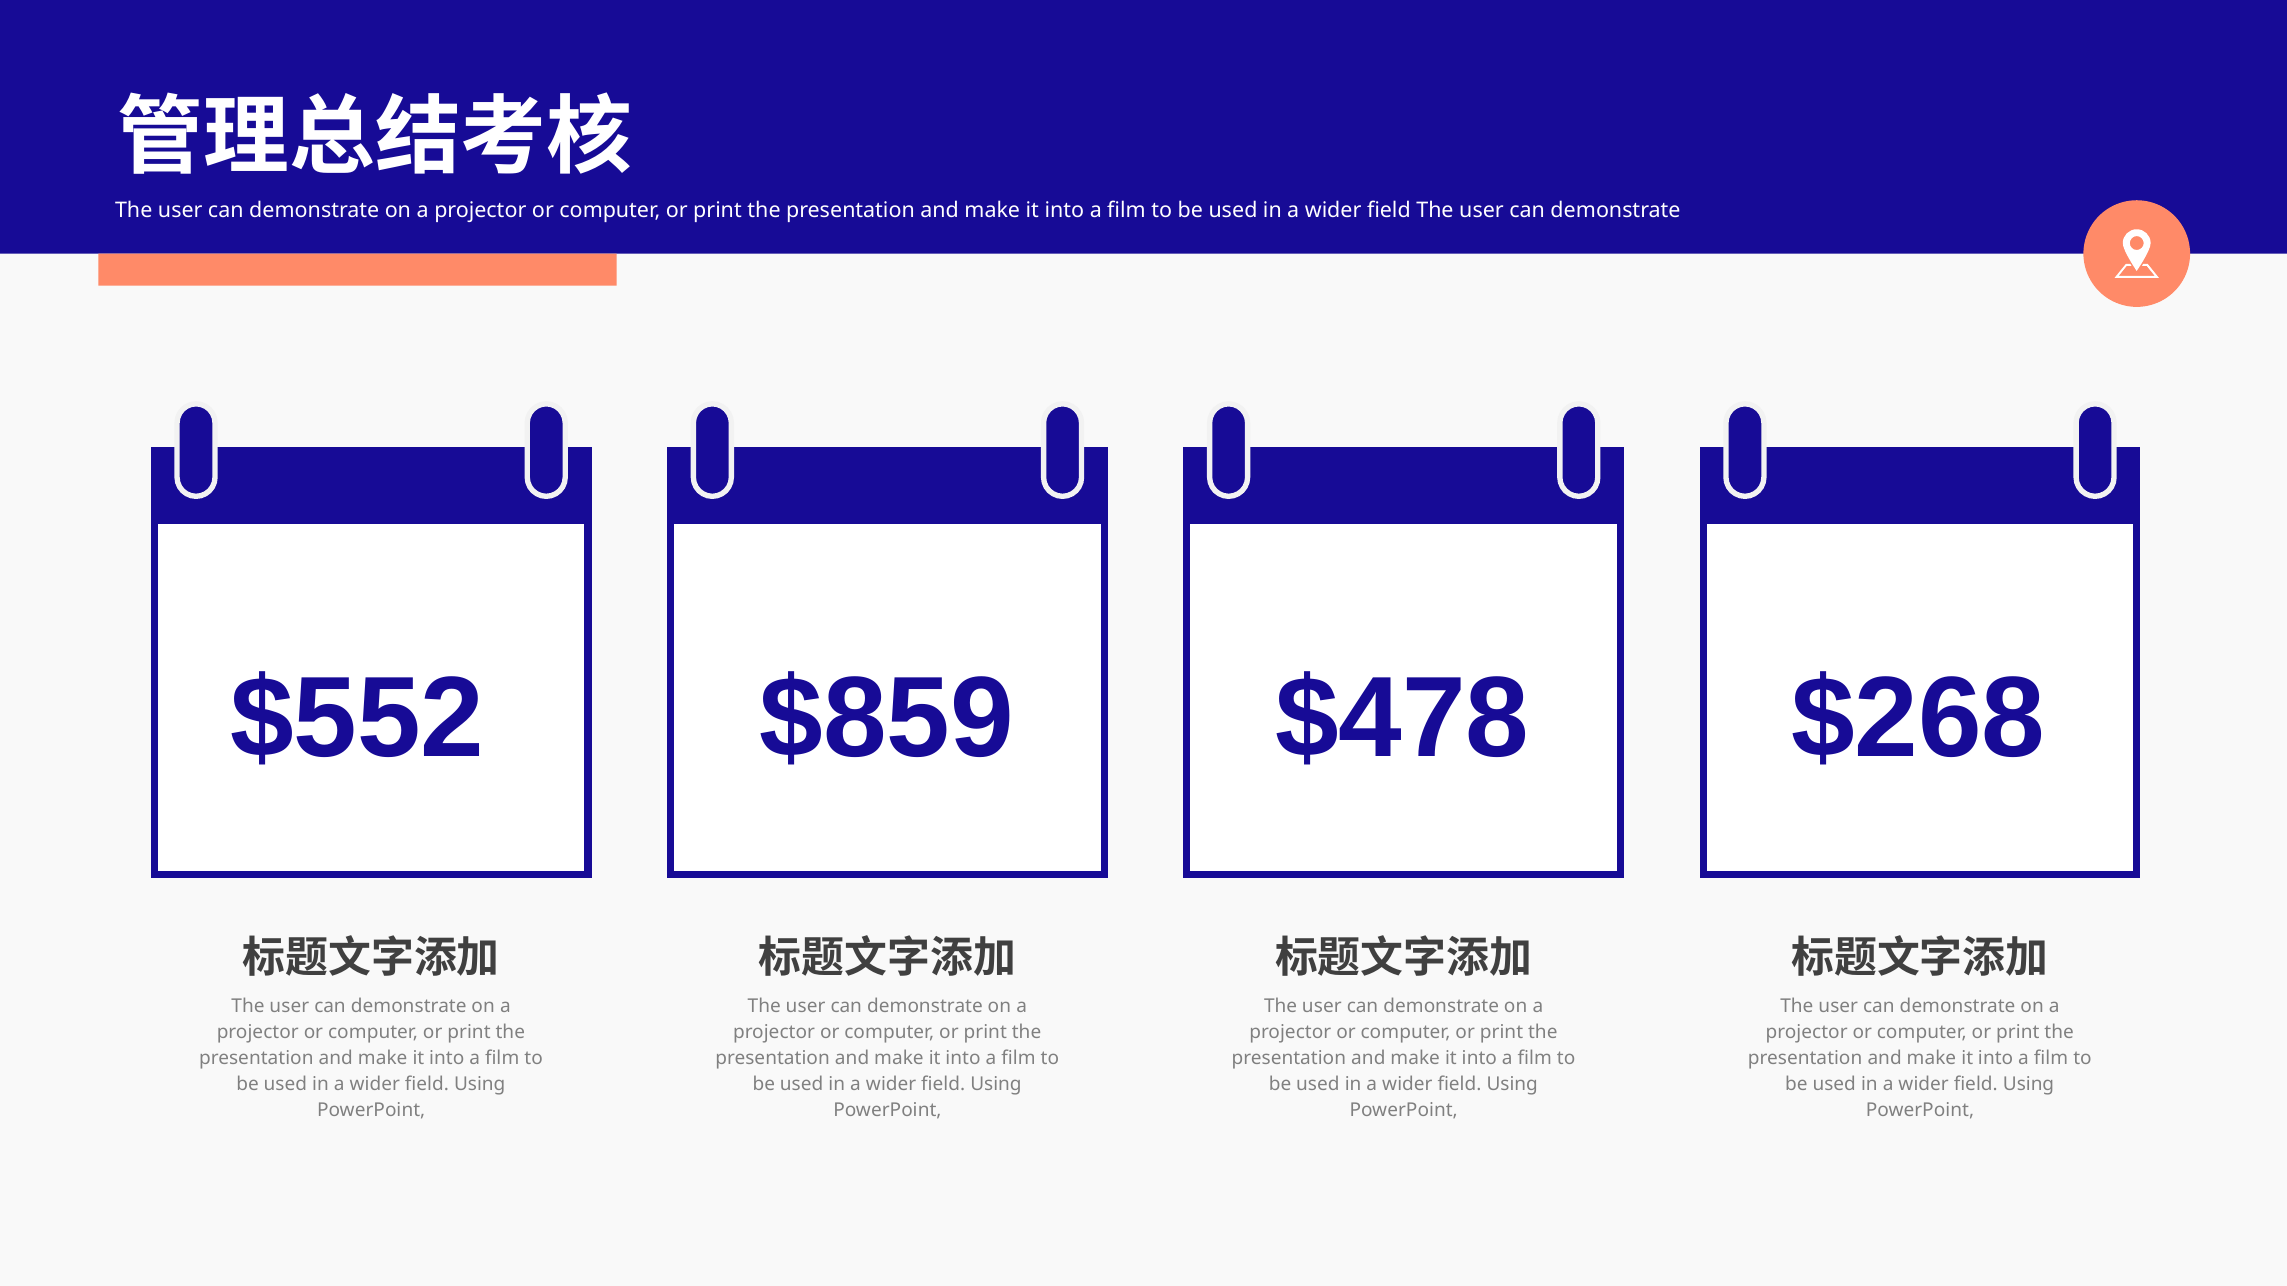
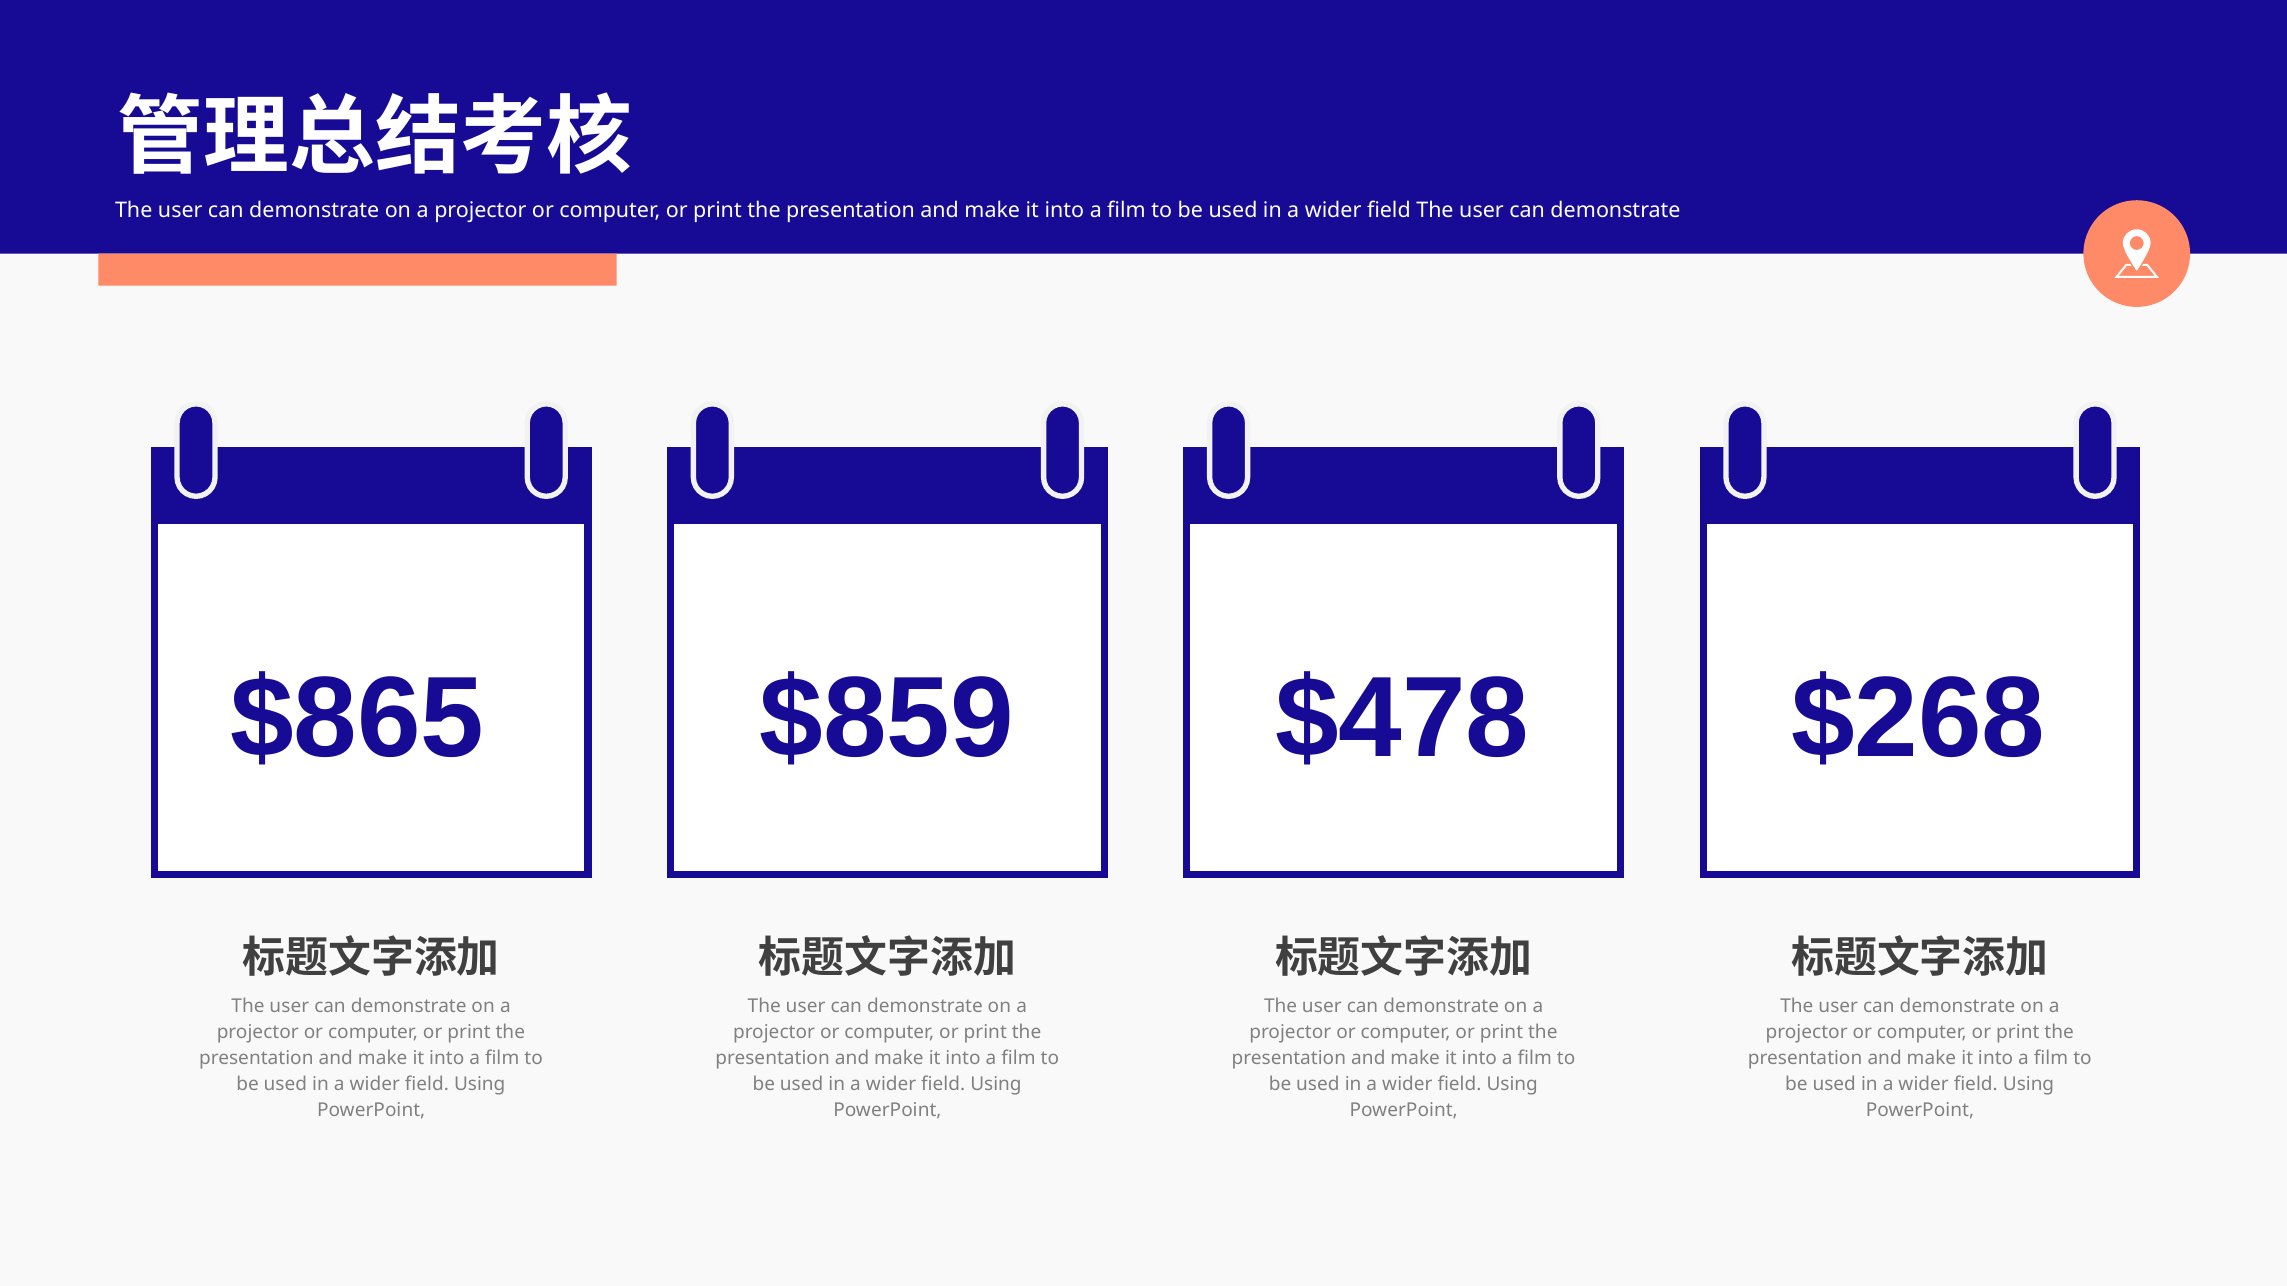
$552: $552 -> $865 (357, 719)
